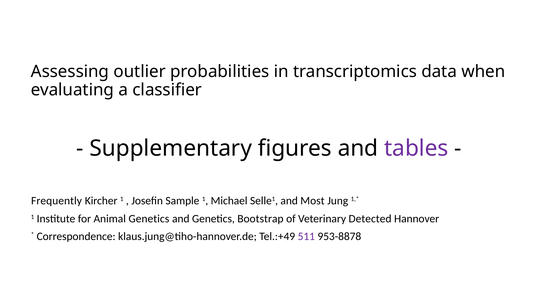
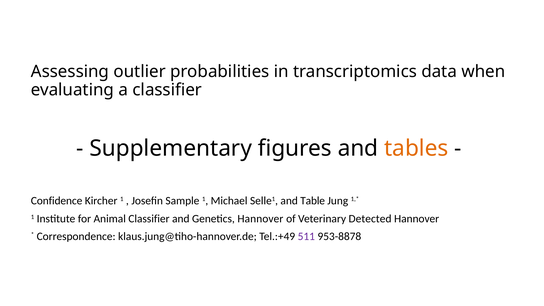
tables colour: purple -> orange (416, 148)
Frequently: Frequently -> Confidence (57, 201)
Most: Most -> Table (313, 201)
Animal Genetics: Genetics -> Classifier (149, 219)
Genetics Bootstrap: Bootstrap -> Hannover (260, 219)
